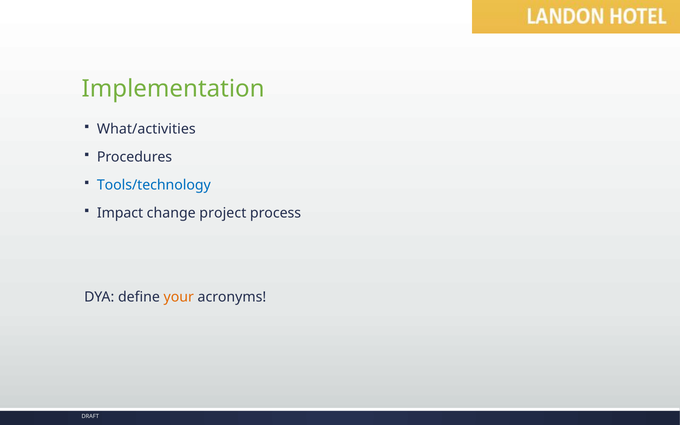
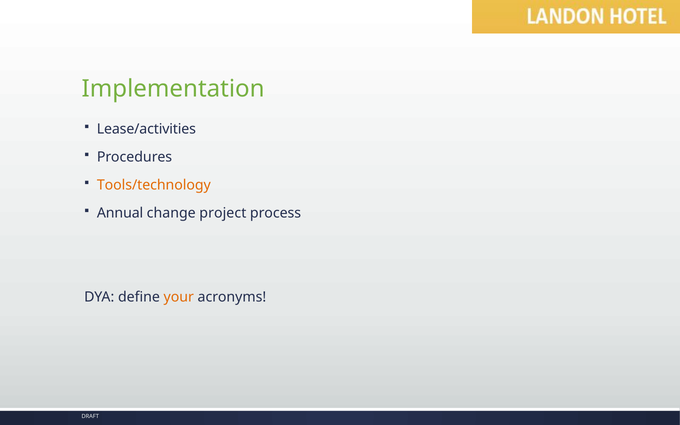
What/activities: What/activities -> Lease/activities (146, 129)
Tools/technology colour: blue -> orange (154, 185)
Impact: Impact -> Annual (120, 213)
